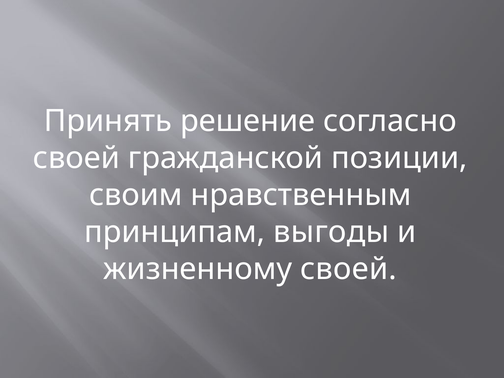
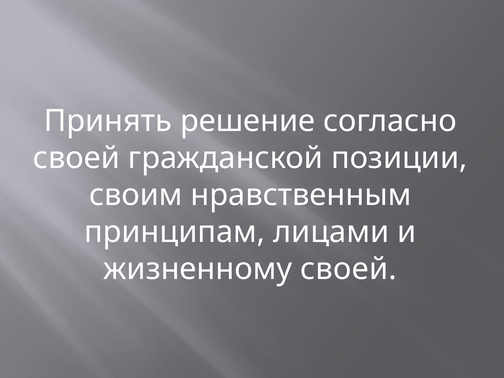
выгоды: выгоды -> лицами (331, 232)
